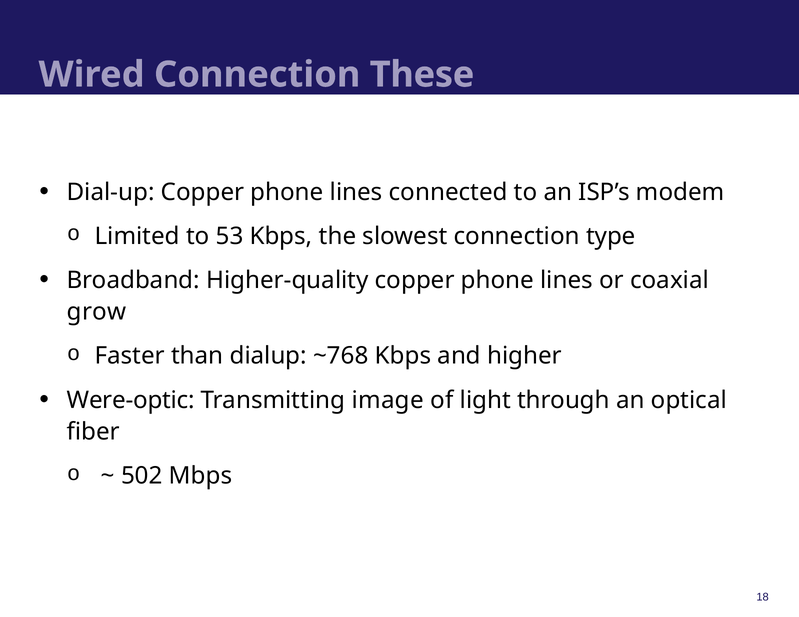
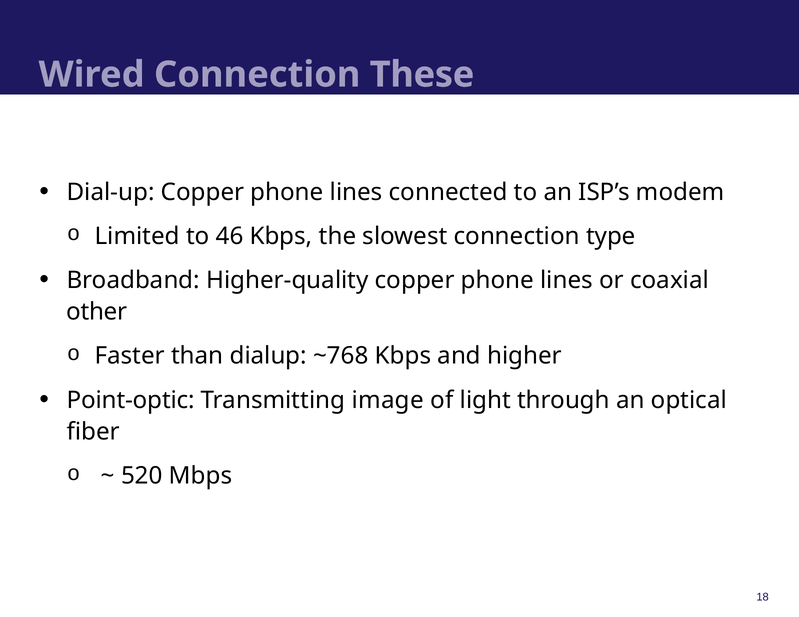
53: 53 -> 46 (230, 236)
grow: grow -> other (97, 312)
Were-optic: Were-optic -> Point-optic (131, 400)
502: 502 -> 520 (142, 476)
